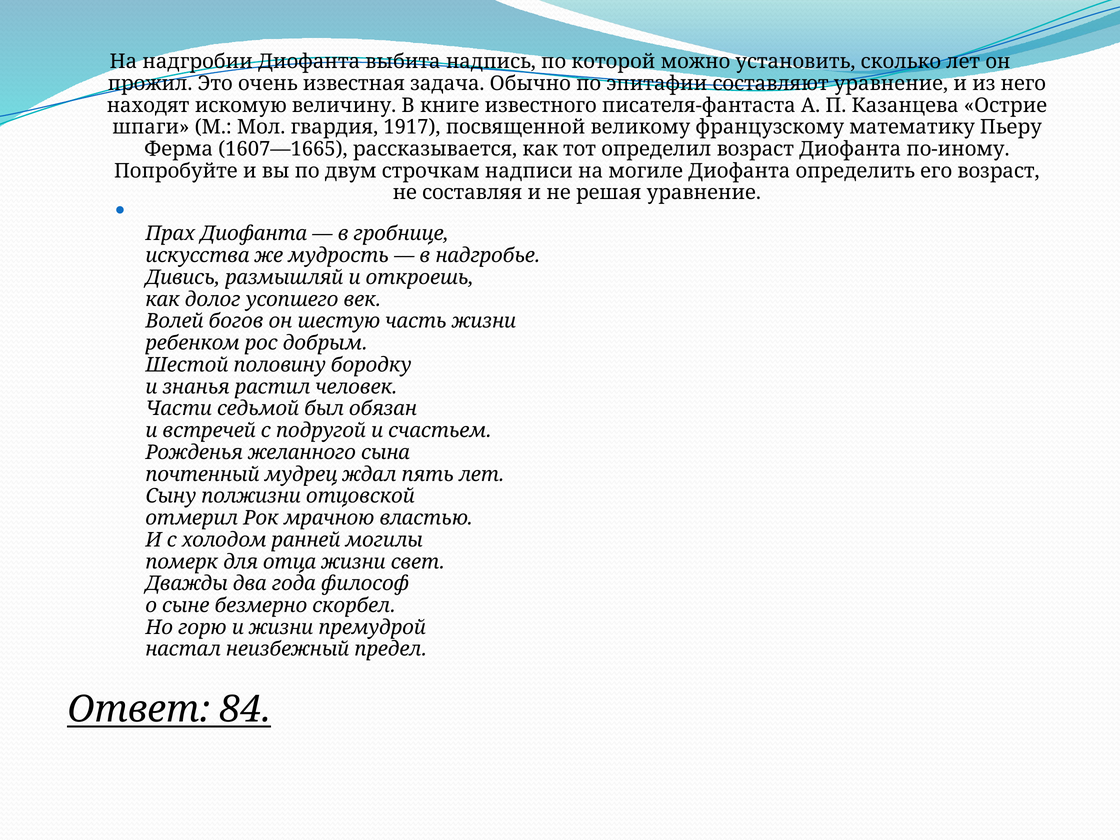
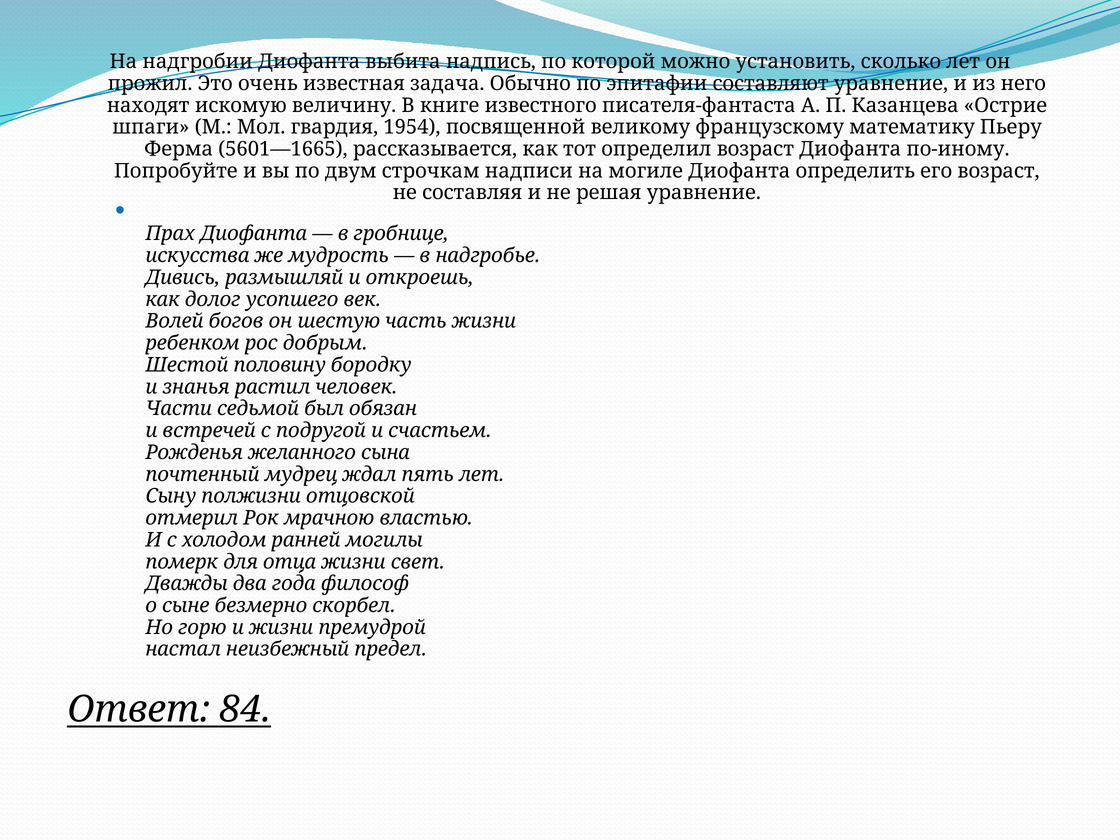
1917: 1917 -> 1954 (412, 127)
1607—1665: 1607—1665 -> 5601—1665 (283, 149)
